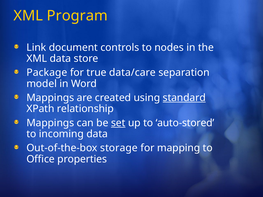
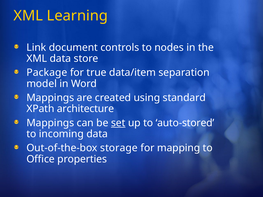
Program: Program -> Learning (77, 16)
data/care: data/care -> data/item (133, 73)
standard underline: present -> none (184, 98)
relationship: relationship -> architecture (85, 109)
